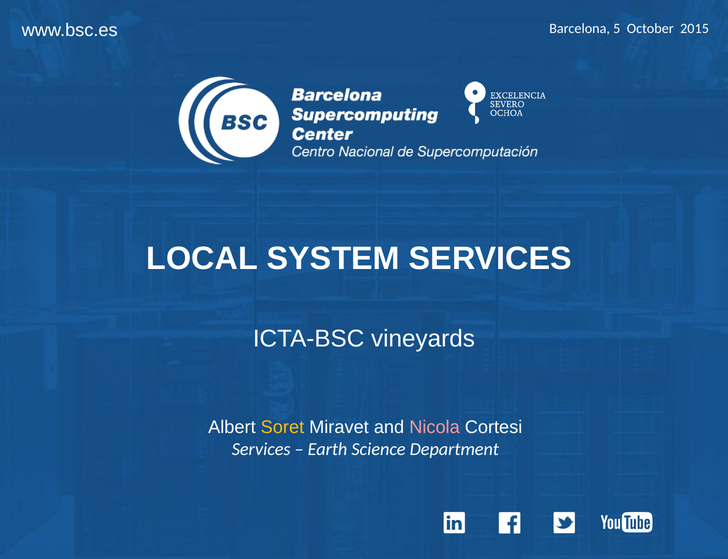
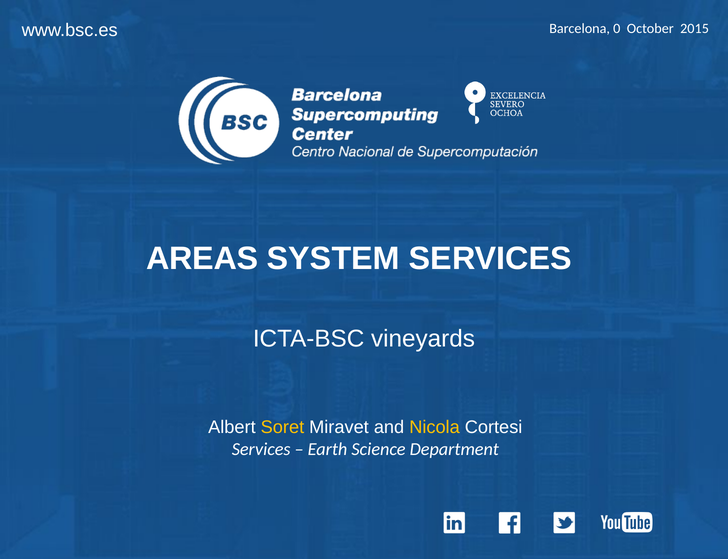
5: 5 -> 0 (617, 29)
LOCAL: LOCAL -> AREAS (202, 258)
Nicola colour: pink -> yellow (435, 427)
